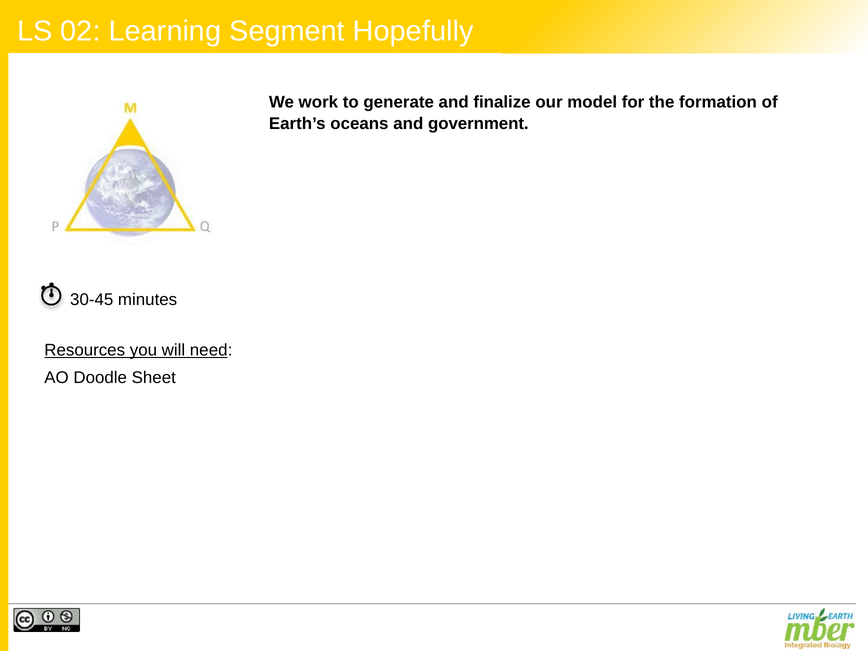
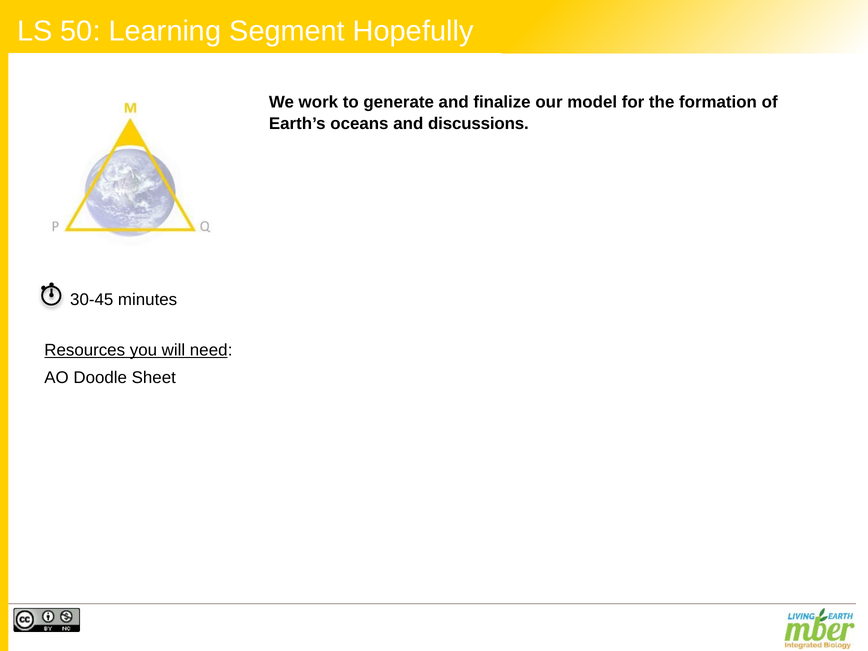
02: 02 -> 50 (80, 31)
government: government -> discussions (478, 124)
